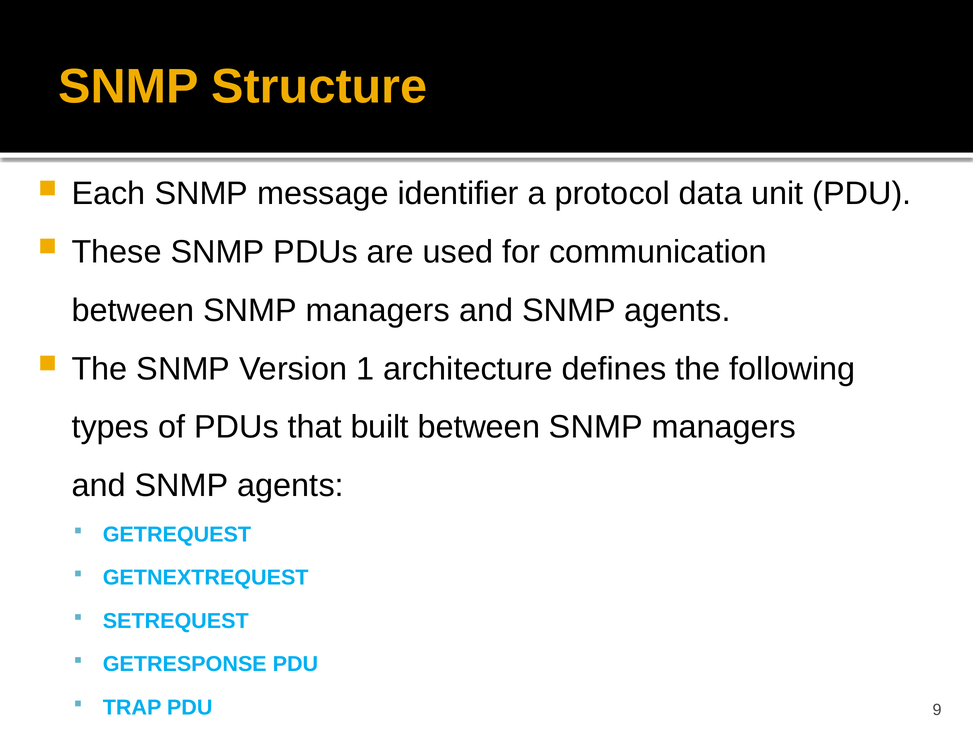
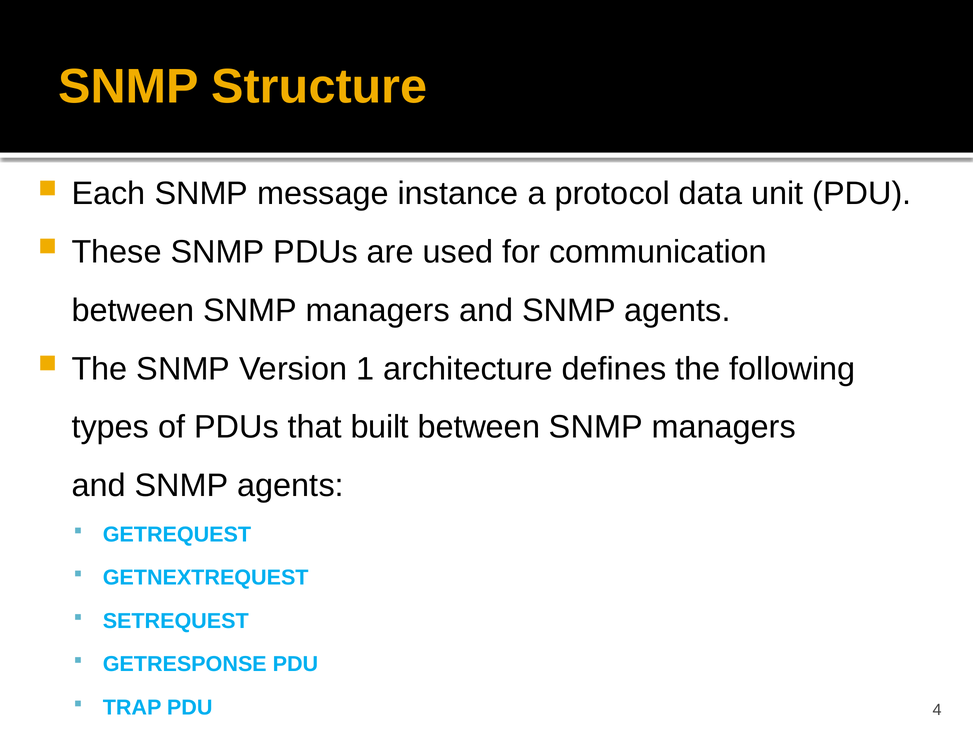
identifier: identifier -> instance (458, 194)
9: 9 -> 4 (937, 710)
